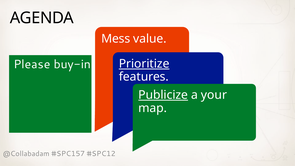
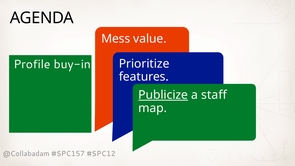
Please: Please -> Profile (32, 64)
Prioritize underline: present -> none (144, 64)
your: your -> staff (214, 95)
